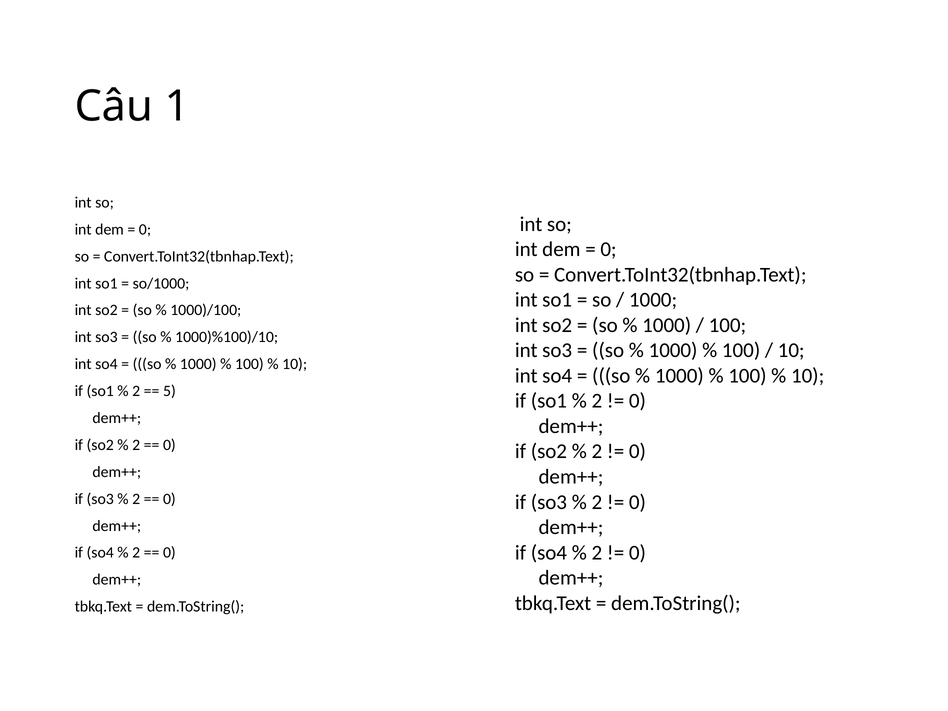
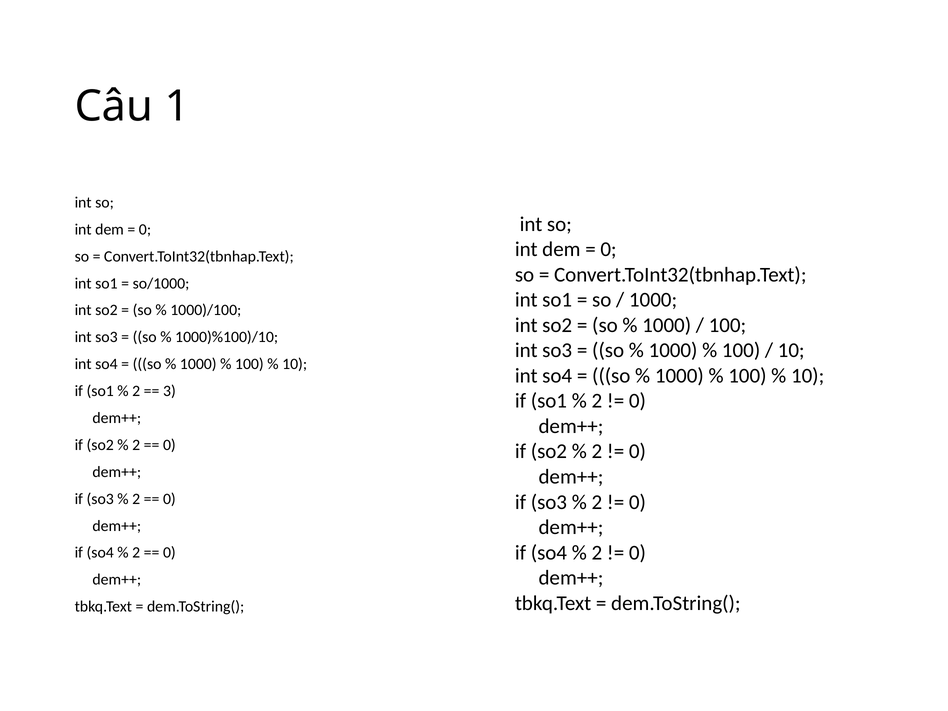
5: 5 -> 3 (169, 391)
